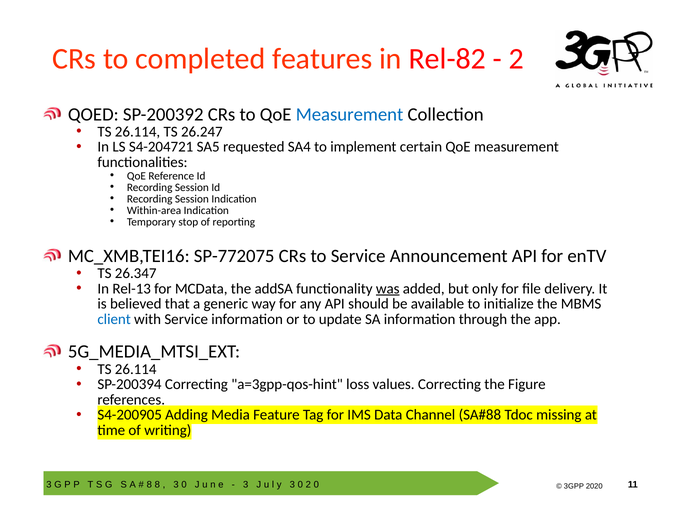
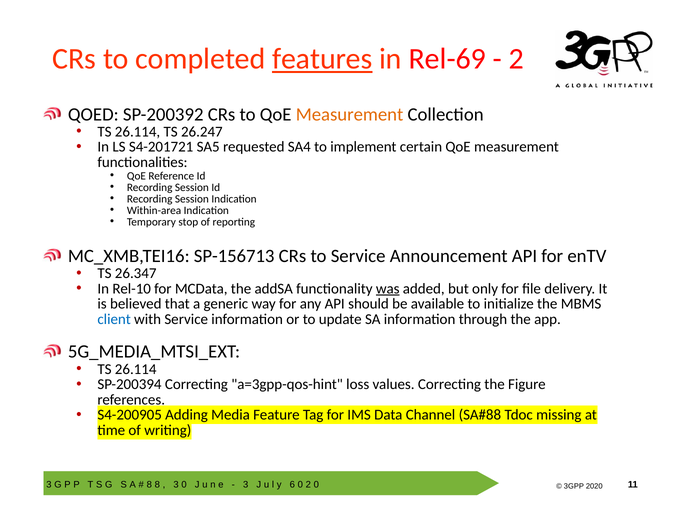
features underline: none -> present (322, 59)
Rel-82: Rel-82 -> Rel-69 (447, 59)
Measurement colour: blue -> orange (350, 114)
S4-204721: S4-204721 -> S4-201721 (161, 147)
SP-772075: SP-772075 -> SP-156713 (234, 256)
Rel-13: Rel-13 -> Rel-10 (132, 288)
3: 3 -> 6 (292, 484)
